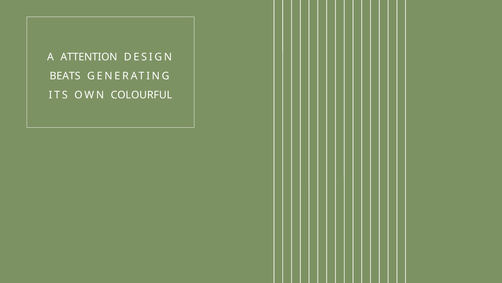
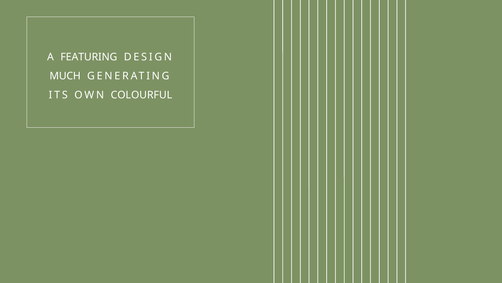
ATTENTION: ATTENTION -> FEATURING (89, 57)
BEATS: BEATS -> MUCH (65, 76)
